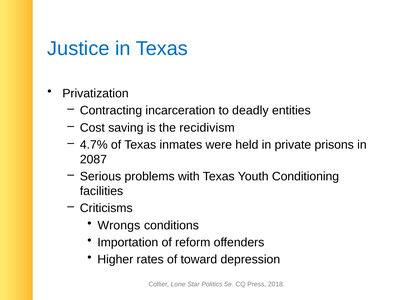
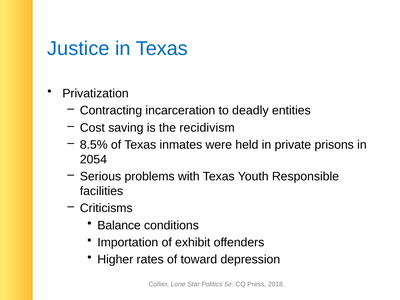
4.7%: 4.7% -> 8.5% (94, 145)
2087: 2087 -> 2054 (93, 159)
Conditioning: Conditioning -> Responsible (305, 177)
Wrongs: Wrongs -> Balance (119, 225)
reform: reform -> exhibit (193, 242)
